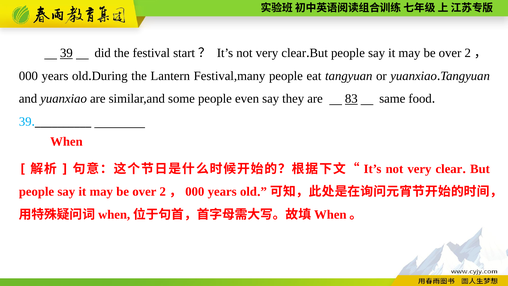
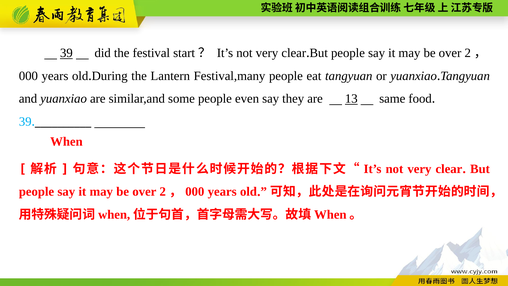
83: 83 -> 13 (351, 99)
